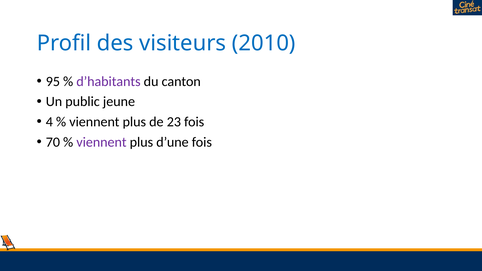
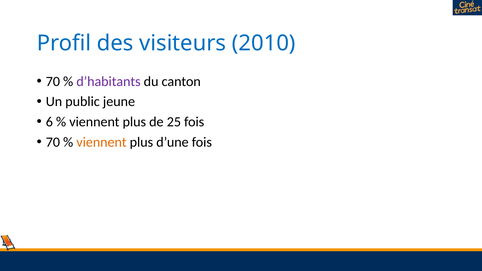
95: 95 -> 70 (53, 81)
4: 4 -> 6 (49, 122)
23: 23 -> 25 (174, 122)
viennent colour: purple -> orange (101, 142)
